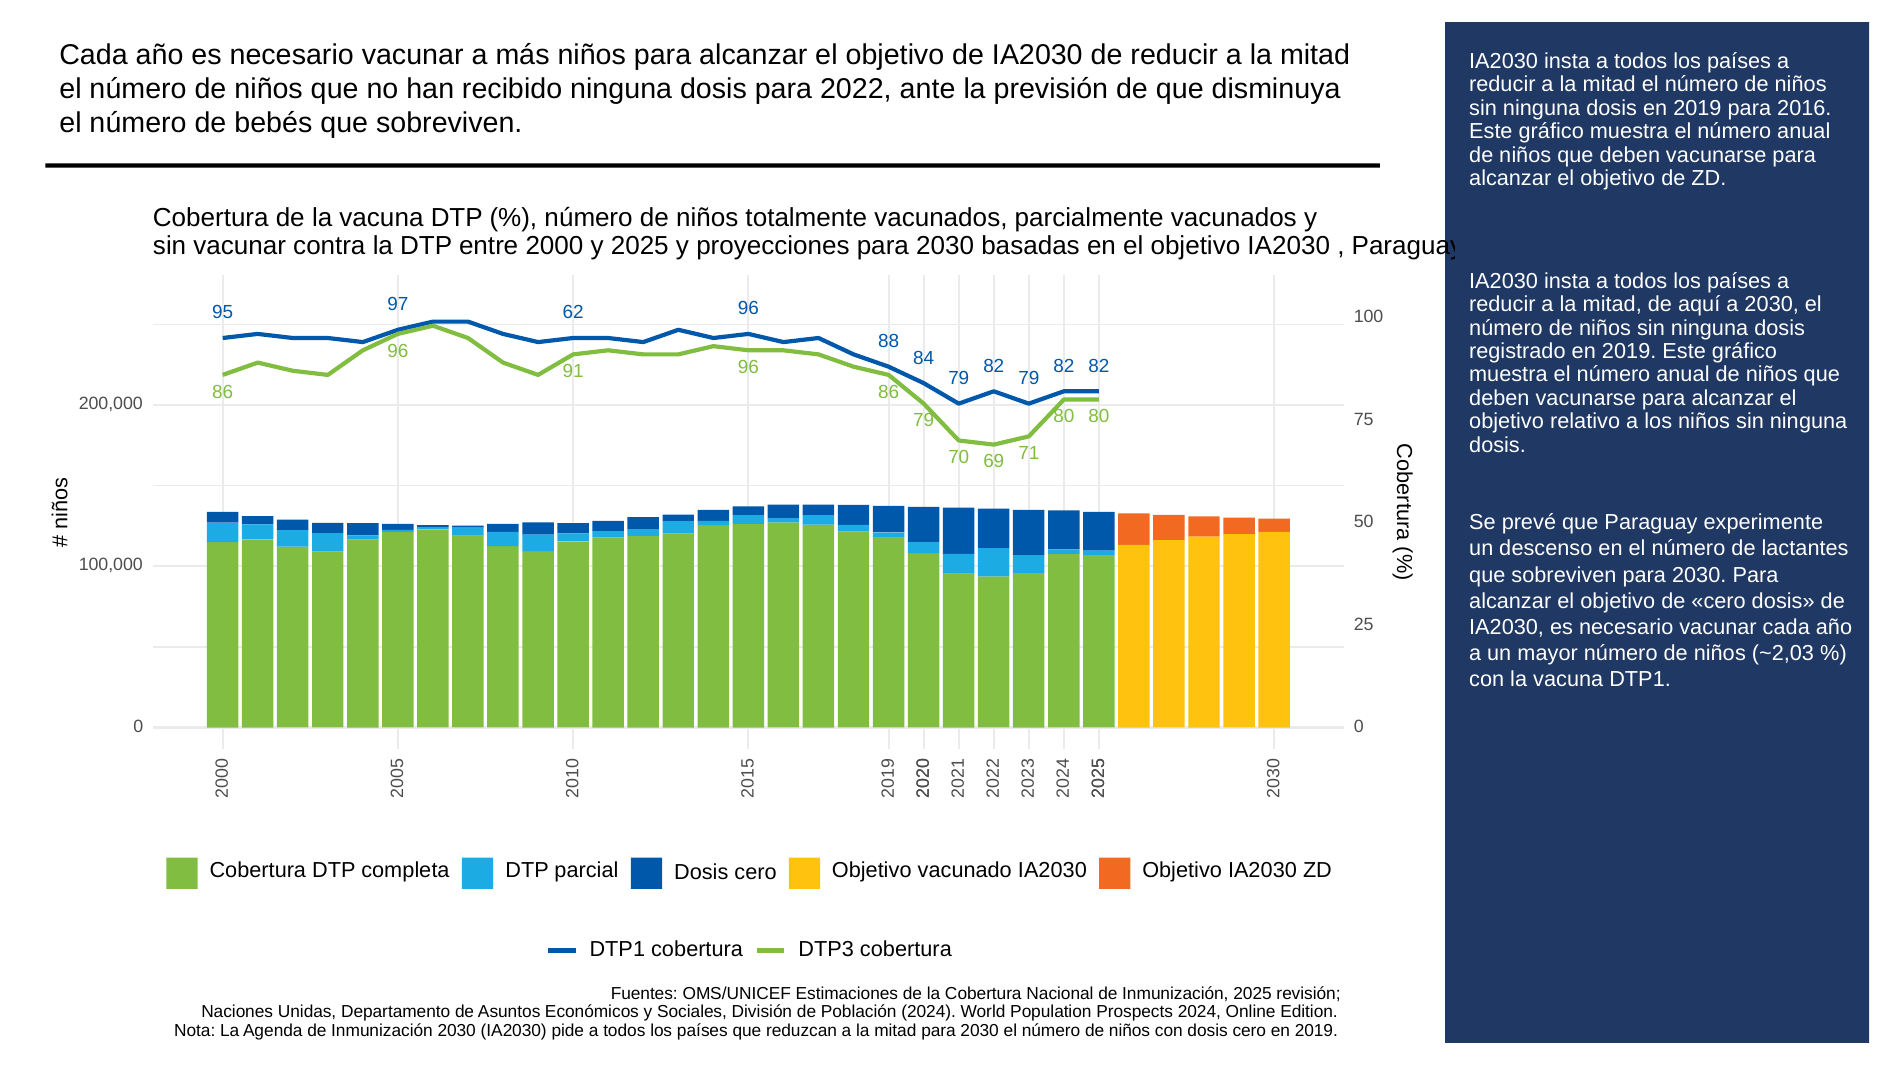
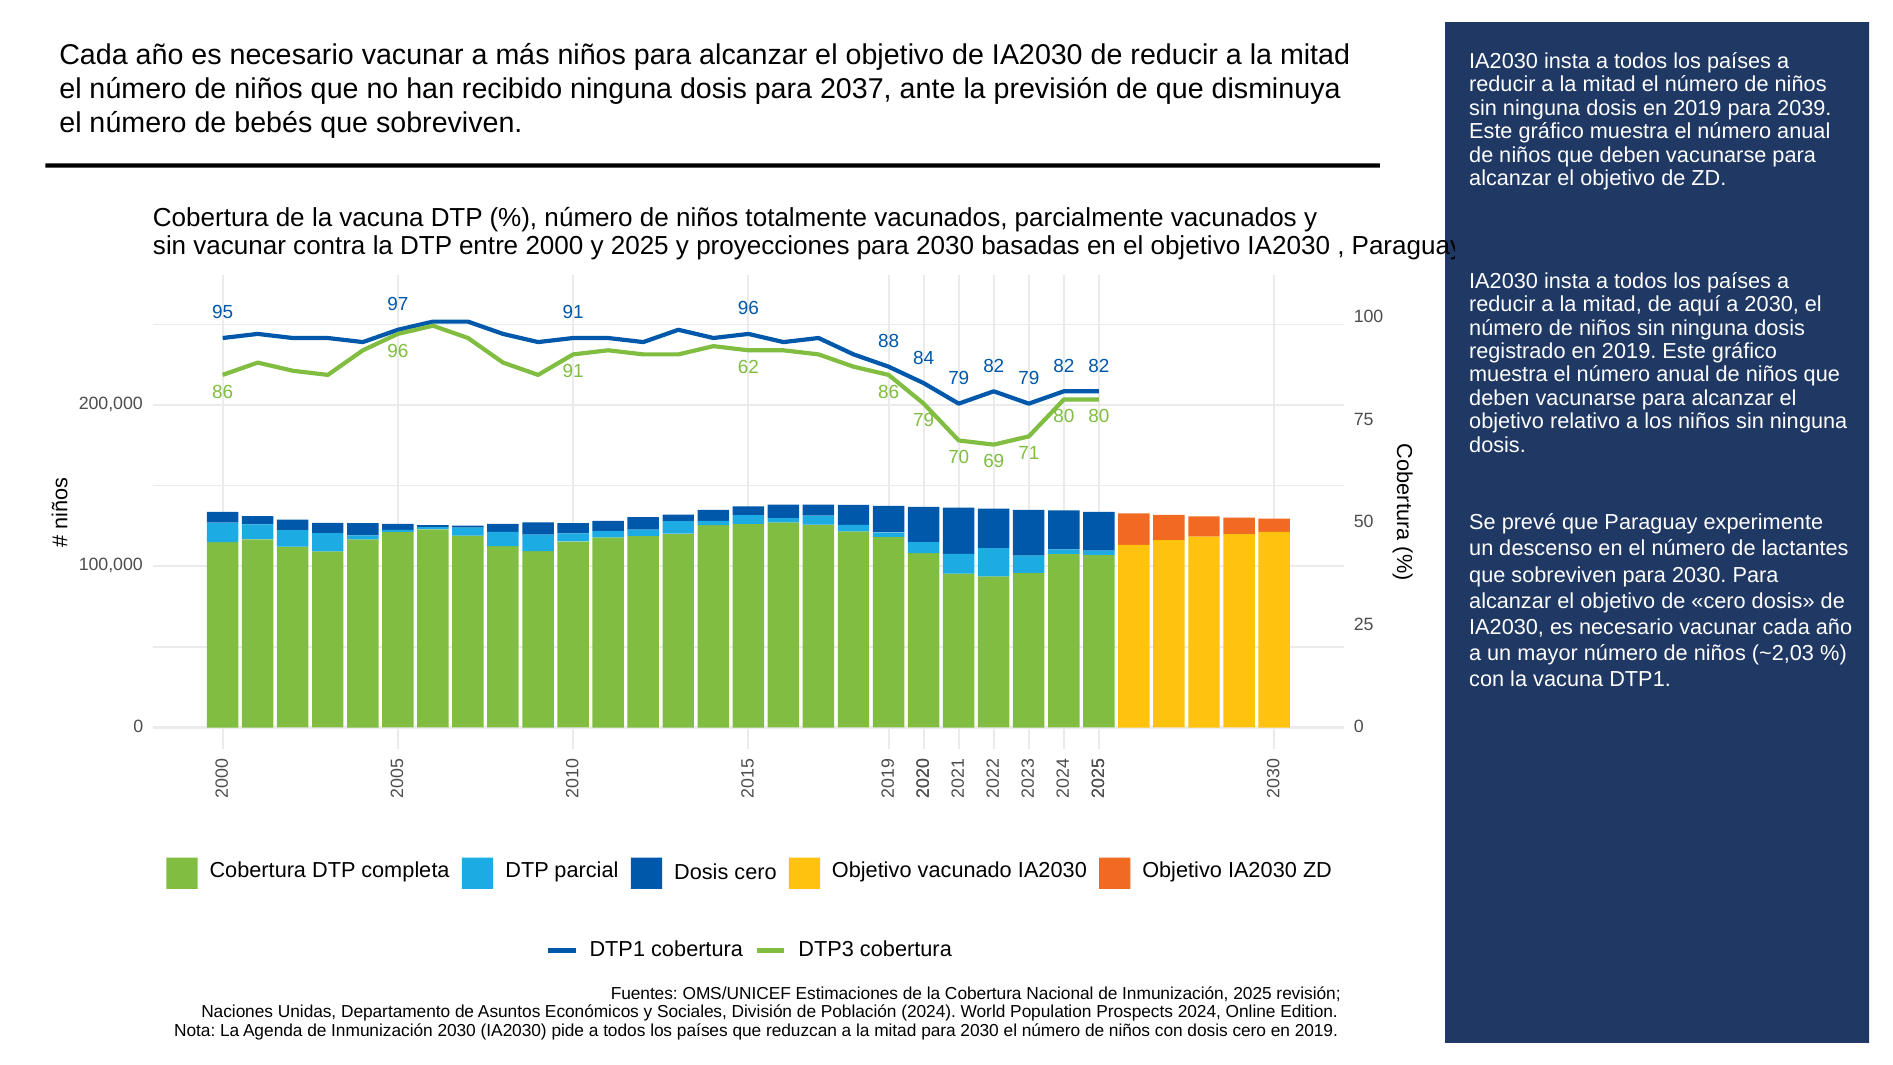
2022: 2022 -> 2037 (856, 89)
2016: 2016 -> 2039 (1804, 108)
97 62: 62 -> 91 (573, 313)
91 96: 96 -> 62 (748, 367)
